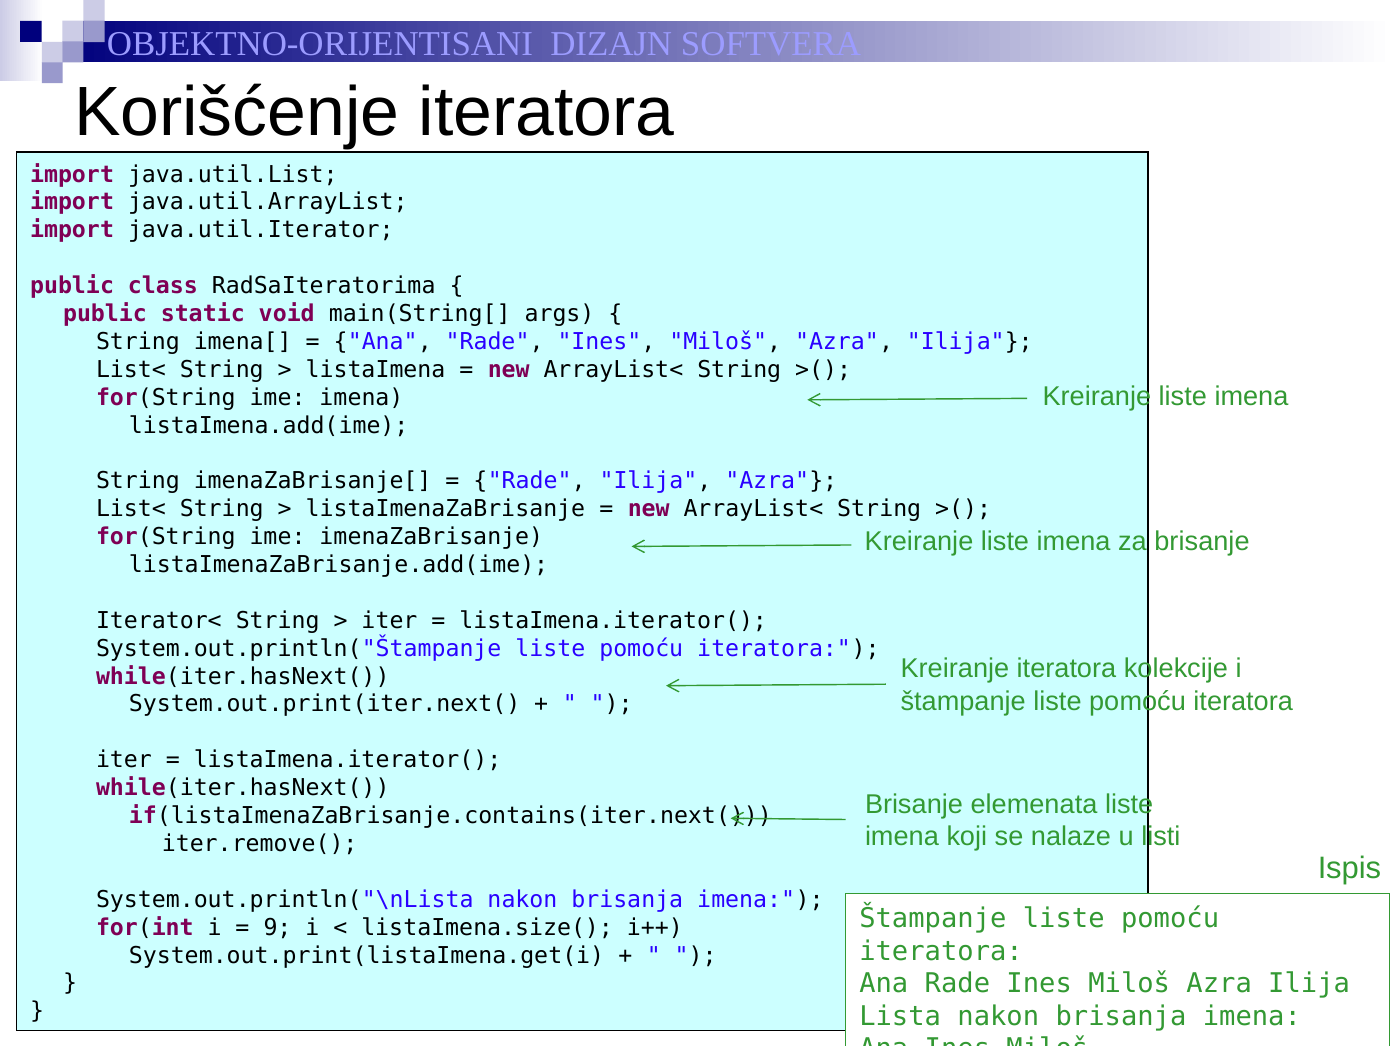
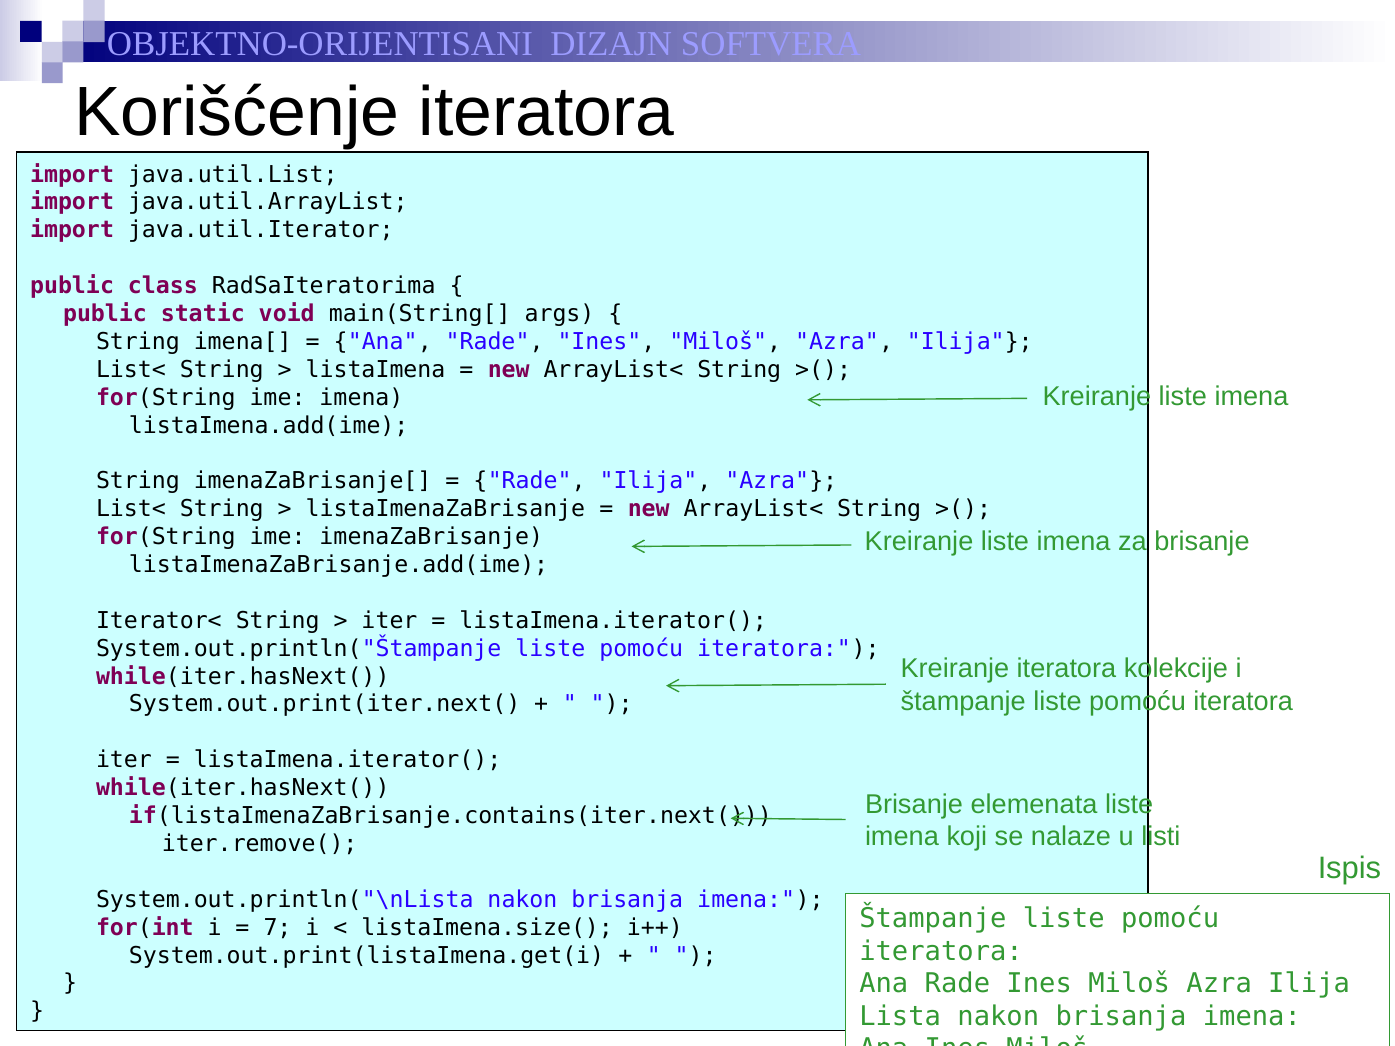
9: 9 -> 7 (278, 928)
